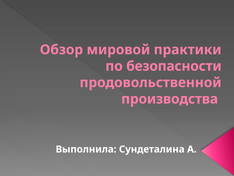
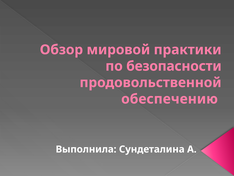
производства: производства -> обеспечению (170, 99)
